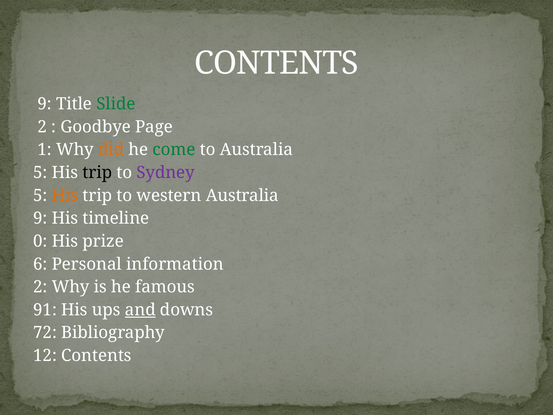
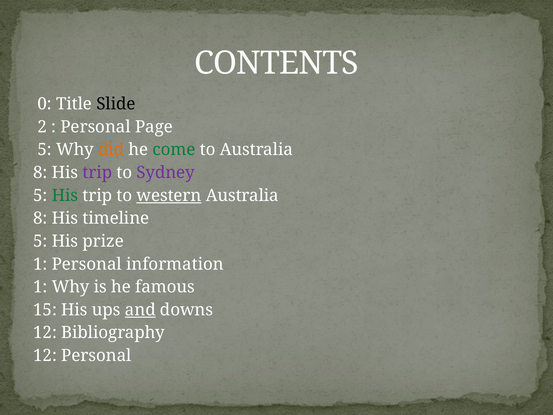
9: 9 -> 0 (45, 104)
Slide colour: green -> black (116, 104)
Goodbye: Goodbye -> Personal (96, 127)
1: 1 -> 5 (45, 150)
5: 5 -> 8 (40, 173)
trip colour: black -> purple (97, 173)
His colour: orange -> green (65, 195)
western underline: none -> present (169, 195)
9: 9 -> 8 (40, 218)
0: 0 -> 5 (40, 241)
6: 6 -> 1 (40, 264)
2: 2 -> 1 (40, 287)
91: 91 -> 15 (45, 310)
72: 72 -> 12 (45, 333)
12 Contents: Contents -> Personal (96, 355)
